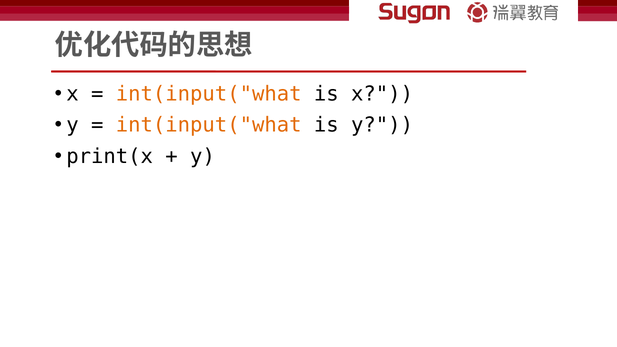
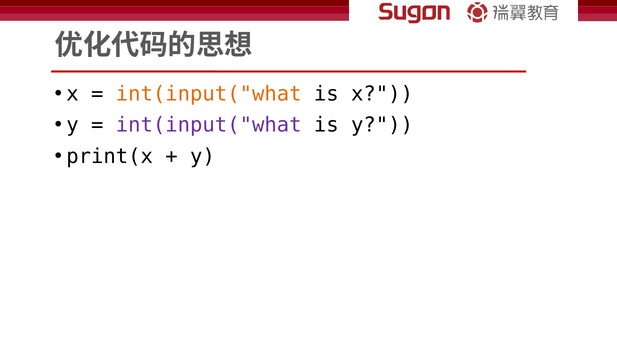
int(input("what colour: orange -> purple (209, 125)
